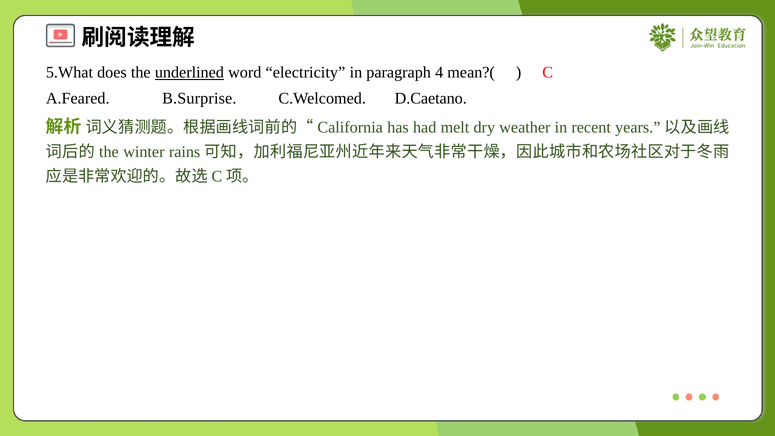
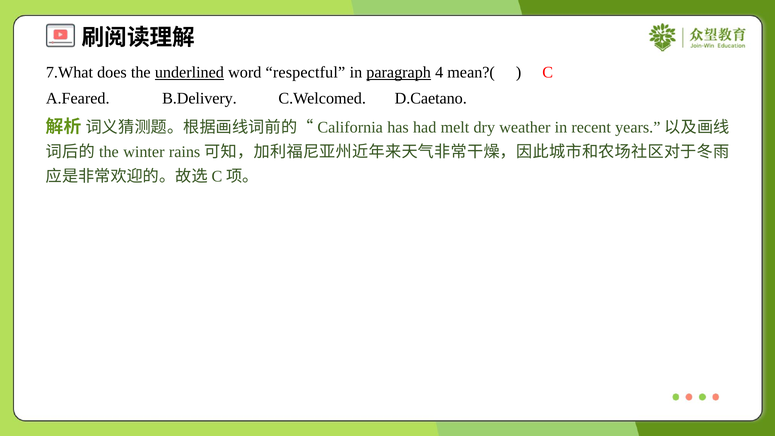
5.What: 5.What -> 7.What (69, 73)
electricity: electricity -> respectful (305, 73)
paragraph underline: none -> present (399, 73)
B.Surprise: B.Surprise -> B.Delivery (199, 98)
